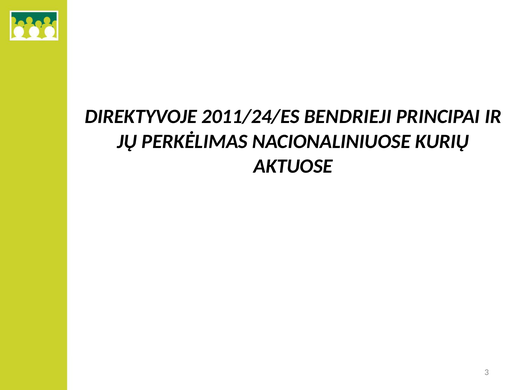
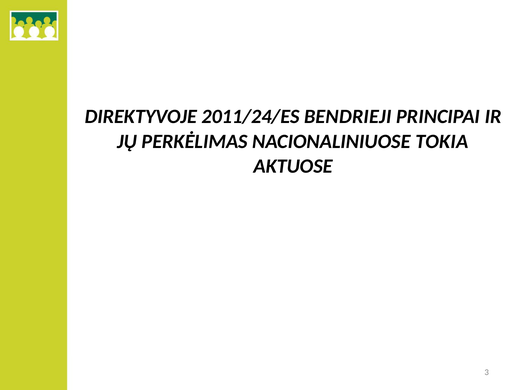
KURIŲ: KURIŲ -> TOKIA (442, 141)
